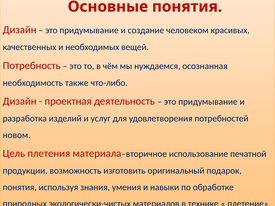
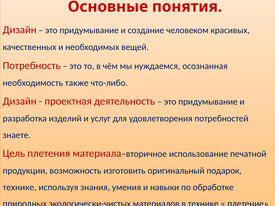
новом: новом -> знаете (17, 135)
понятия: понятия -> технике (20, 187)
